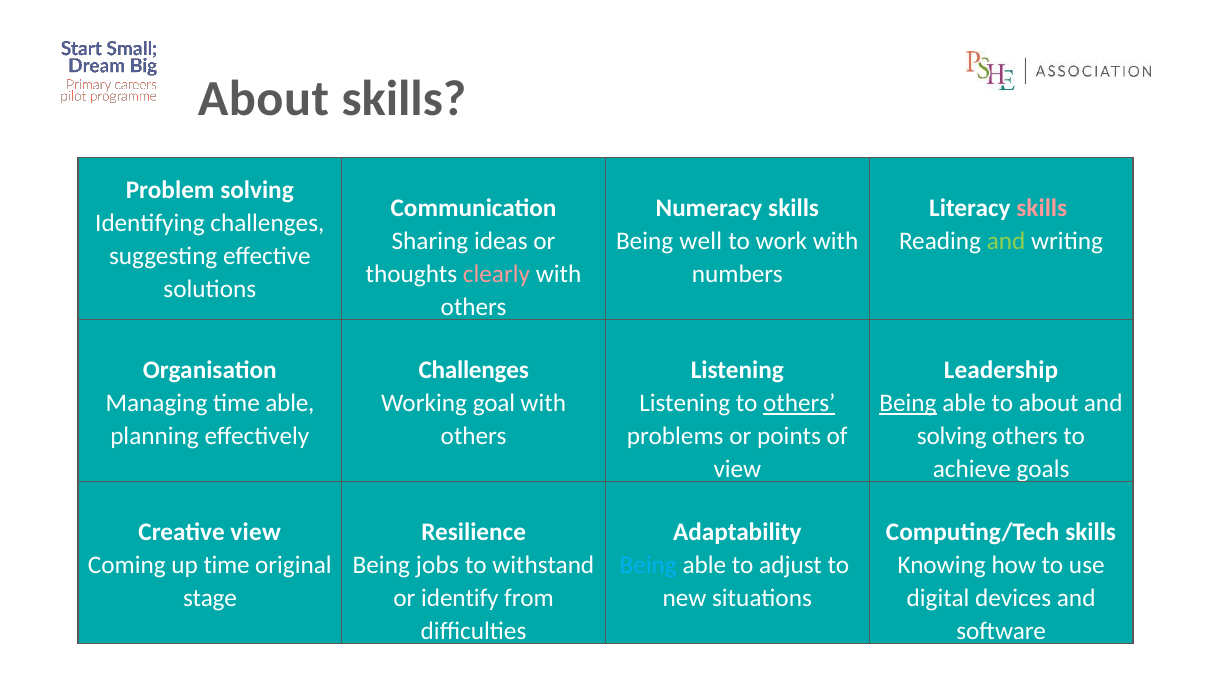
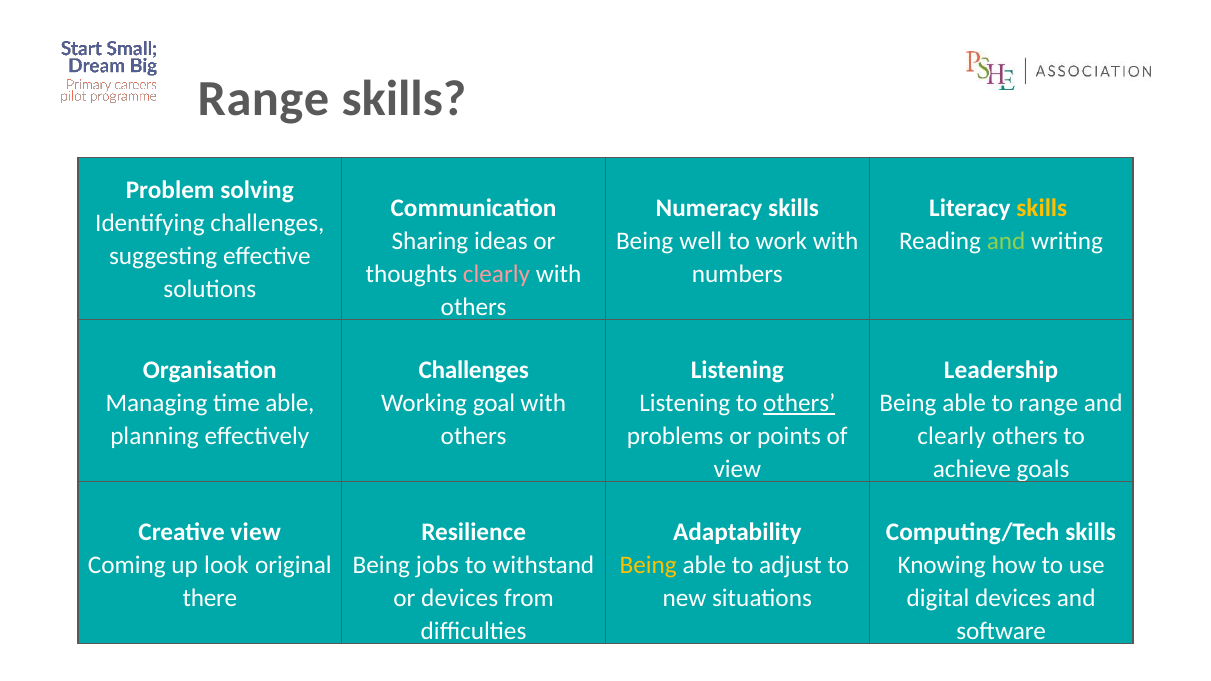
About: About -> Range (263, 98)
skills colour: pink -> yellow (1042, 208)
Being underline: present -> none (908, 403)
to about: about -> range (1049, 403)
solving: solving -> clearly (952, 436)
up time: time -> look (226, 565)
Being colour: light blue -> yellow (648, 565)
stage: stage -> there (210, 598)
or identify: identify -> devices (460, 598)
